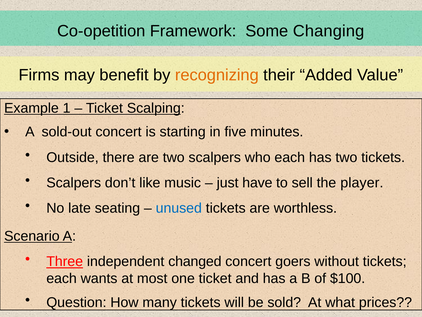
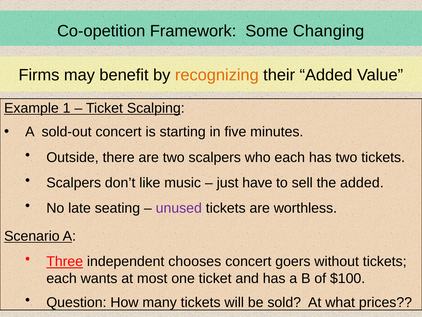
the player: player -> added (362, 182)
unused colour: blue -> purple (179, 208)
changed: changed -> chooses (195, 261)
